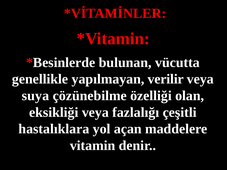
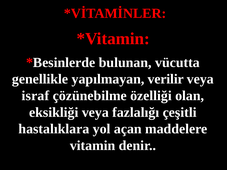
suya: suya -> israf (35, 96)
